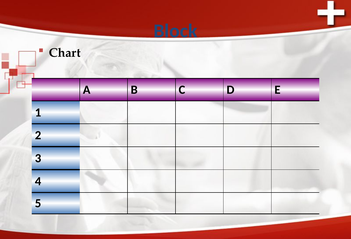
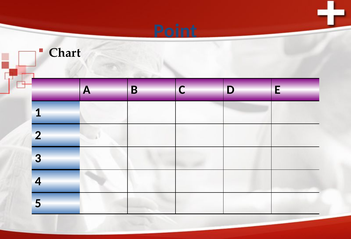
Block: Block -> Point (175, 31)
